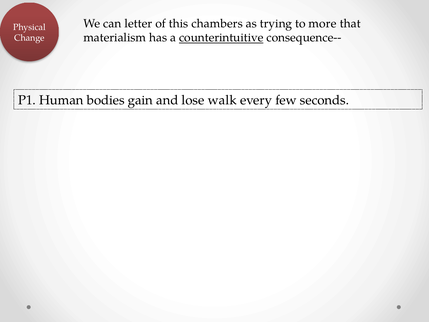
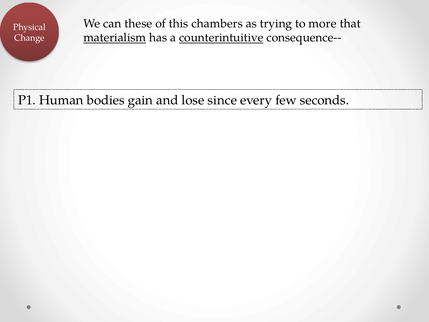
letter: letter -> these (138, 23)
materialism underline: none -> present (115, 38)
walk: walk -> since (222, 100)
